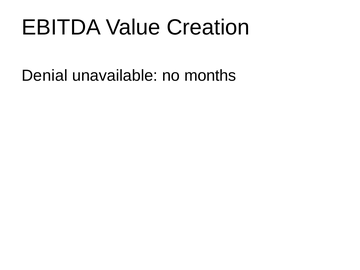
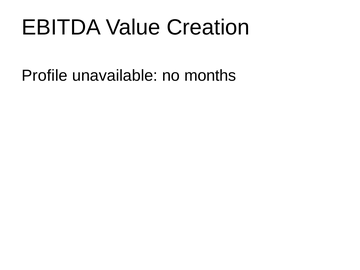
Denial: Denial -> Profile (45, 75)
